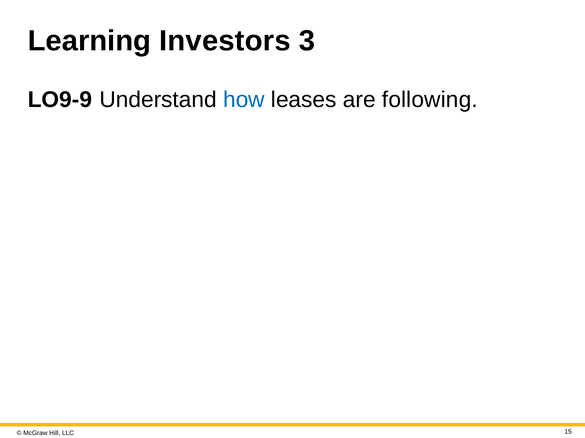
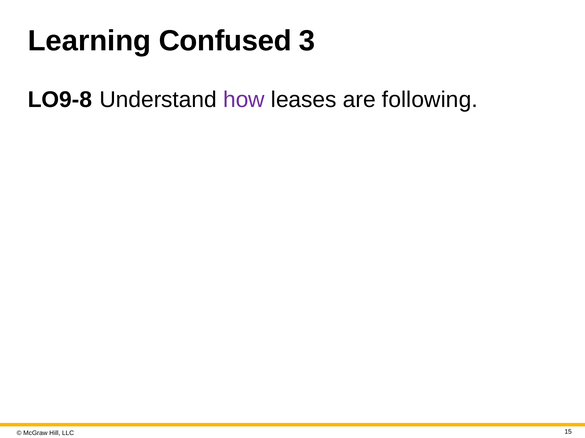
Investors: Investors -> Confused (225, 41)
LO9-9: LO9-9 -> LO9-8 (60, 100)
how colour: blue -> purple (244, 100)
